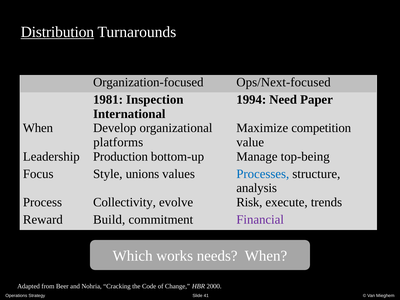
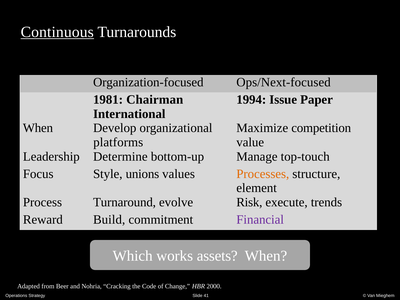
Distribution: Distribution -> Continuous (57, 32)
Inspection: Inspection -> Chairman (155, 100)
Need: Need -> Issue (283, 100)
Production: Production -> Determine (120, 156)
top-being: top-being -> top-touch (305, 156)
Processes colour: blue -> orange (263, 174)
analysis: analysis -> element (257, 188)
Collectivity: Collectivity -> Turnaround (125, 202)
needs: needs -> assets (217, 256)
